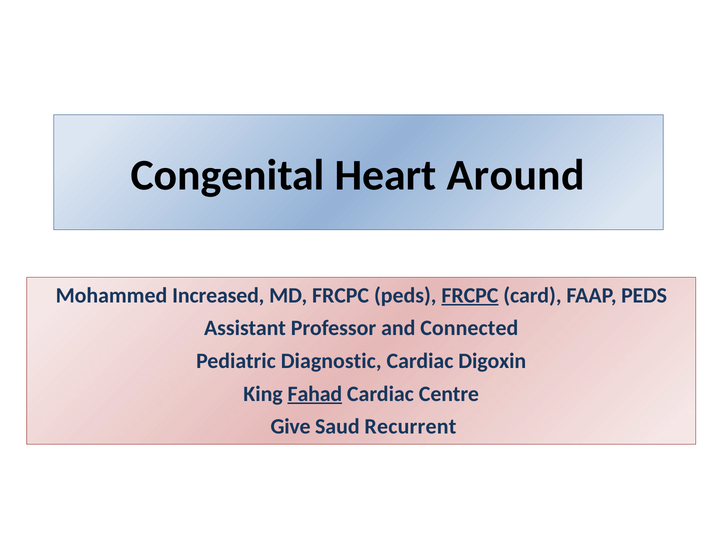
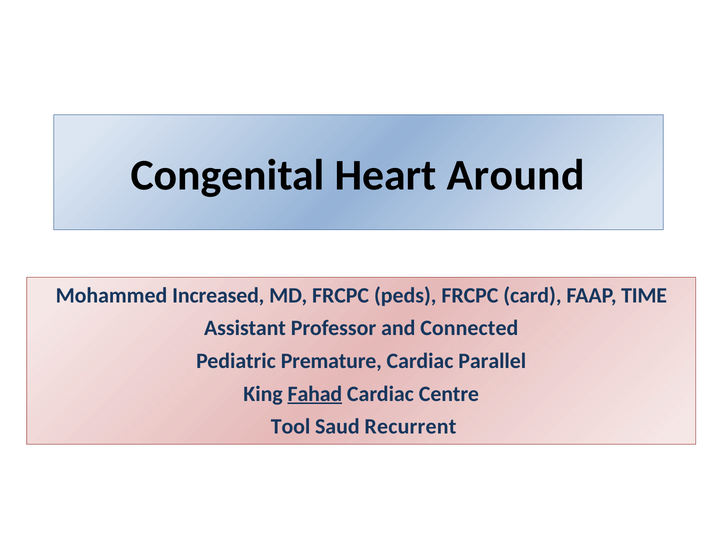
FRCPC underline: present -> none (470, 296)
FAAP PEDS: PEDS -> TIME (644, 296)
Diagnostic: Diagnostic -> Premature (331, 362)
Digoxin: Digoxin -> Parallel (492, 362)
Give: Give -> Tool (291, 427)
